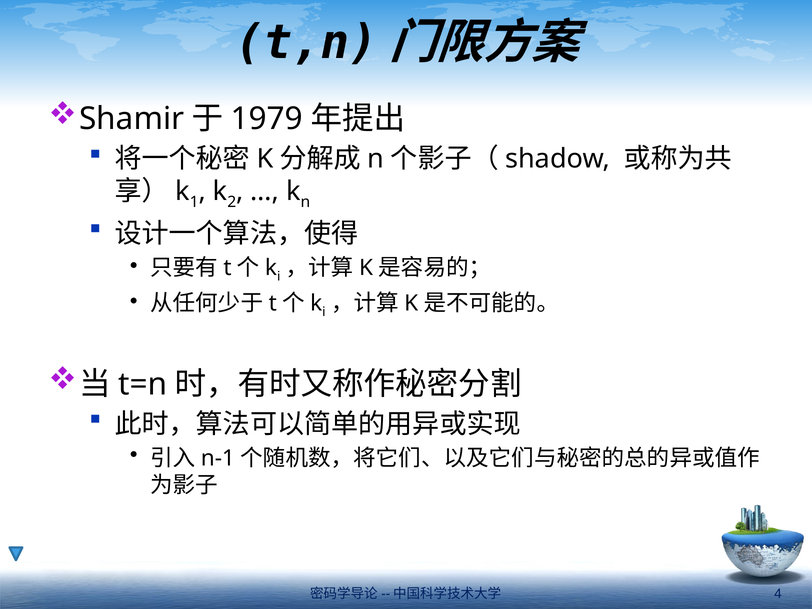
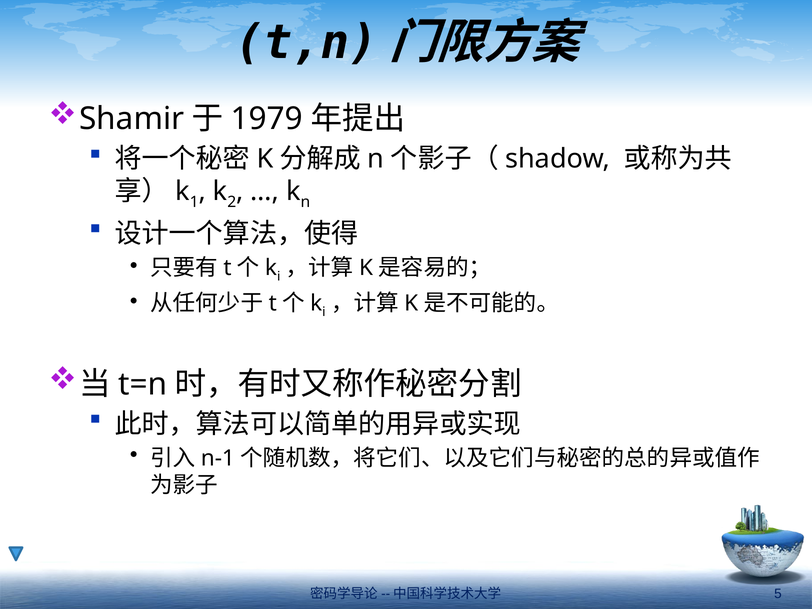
4: 4 -> 5 (778, 594)
